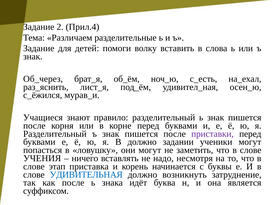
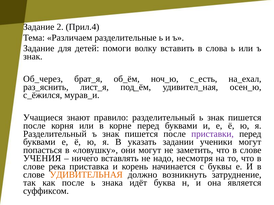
В должно: должно -> указать (142, 142)
этап: этап -> река (57, 167)
УДИВИТЕЛЬНАЯ colour: blue -> orange (86, 175)
